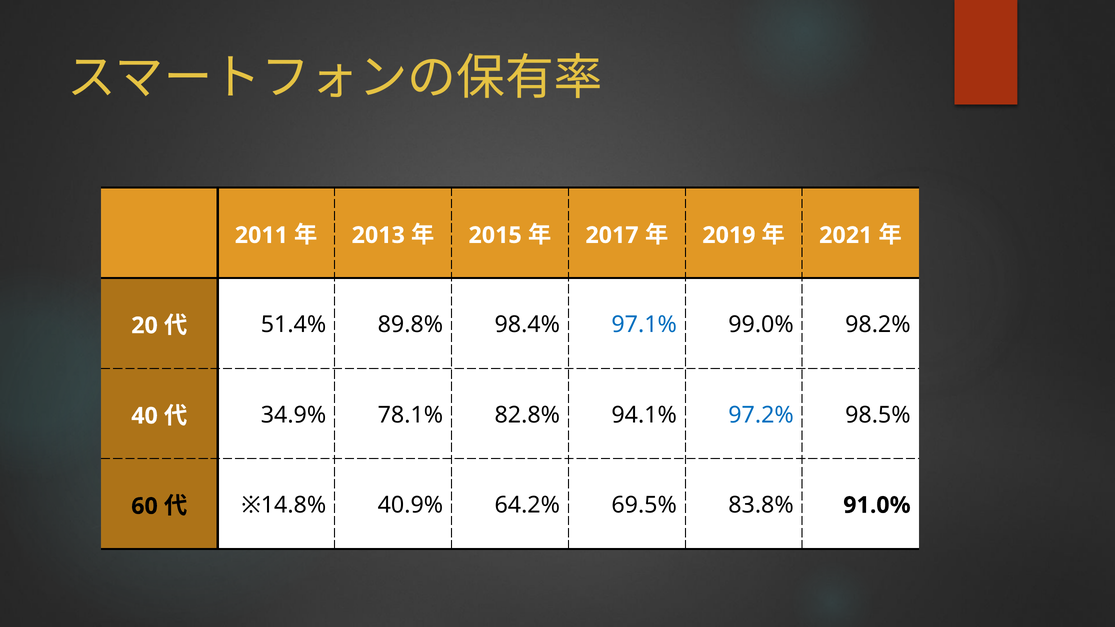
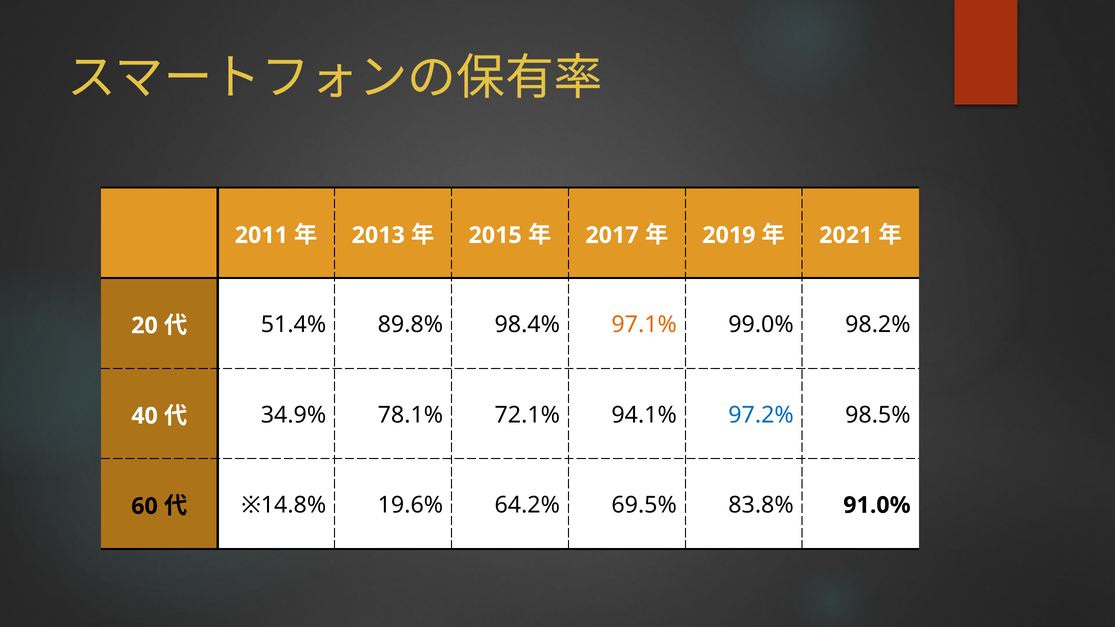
97.1% colour: blue -> orange (644, 325)
82.8%: 82.8% -> 72.1% (527, 415)
40.9%: 40.9% -> 19.6% (410, 505)
